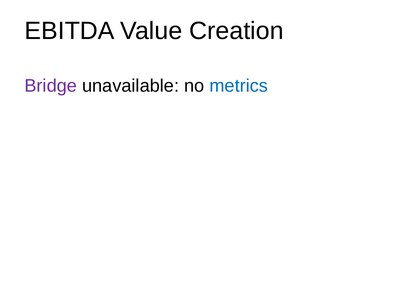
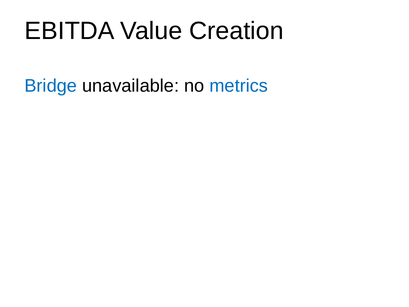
Bridge colour: purple -> blue (51, 86)
